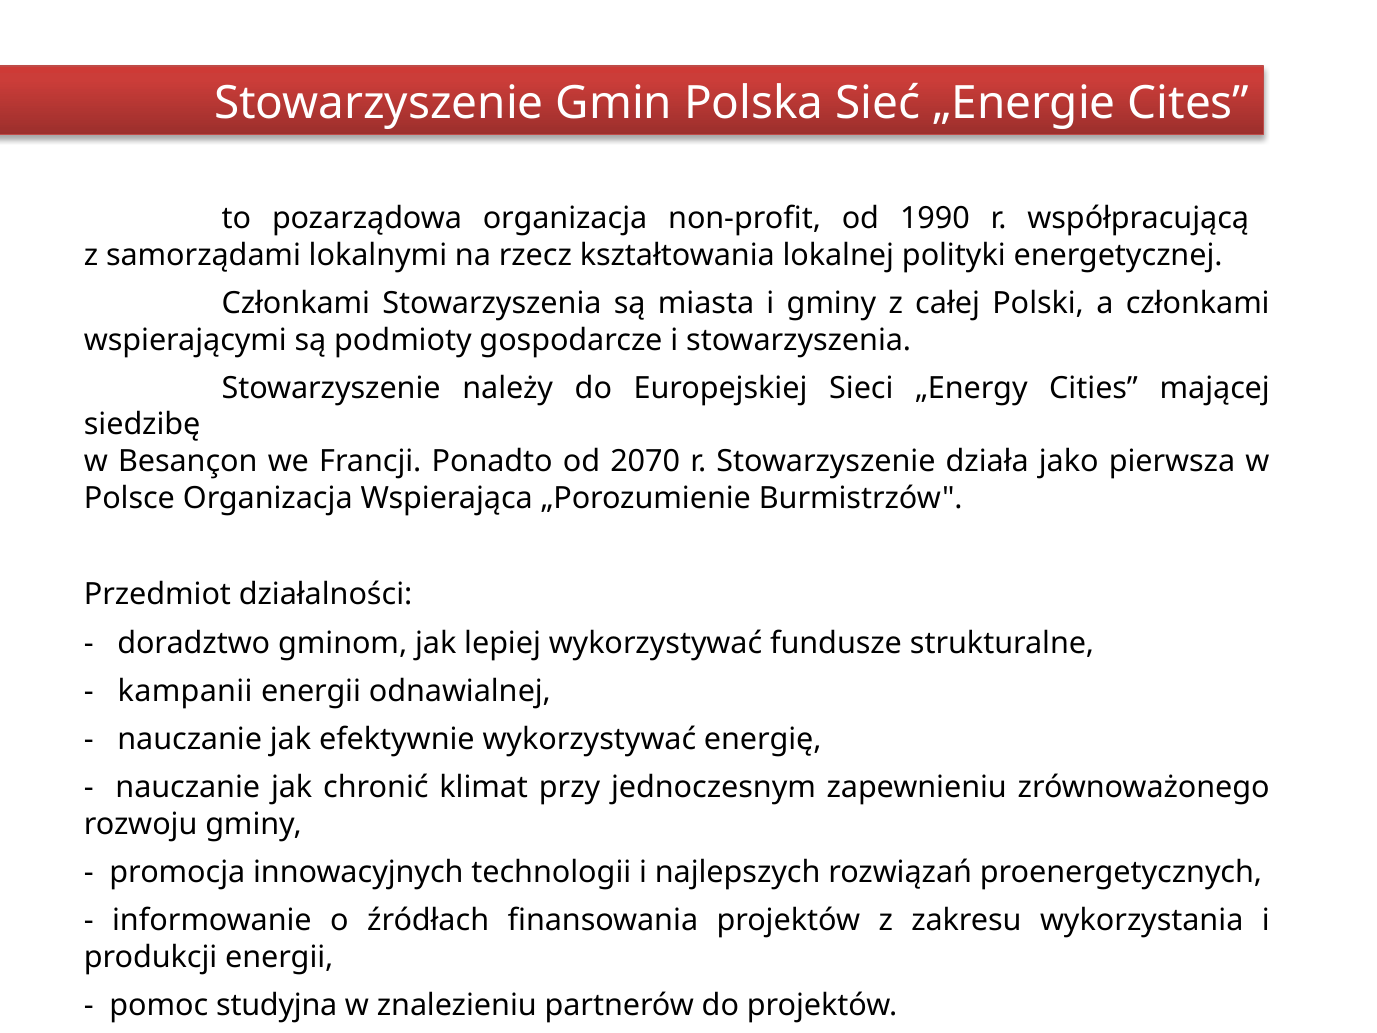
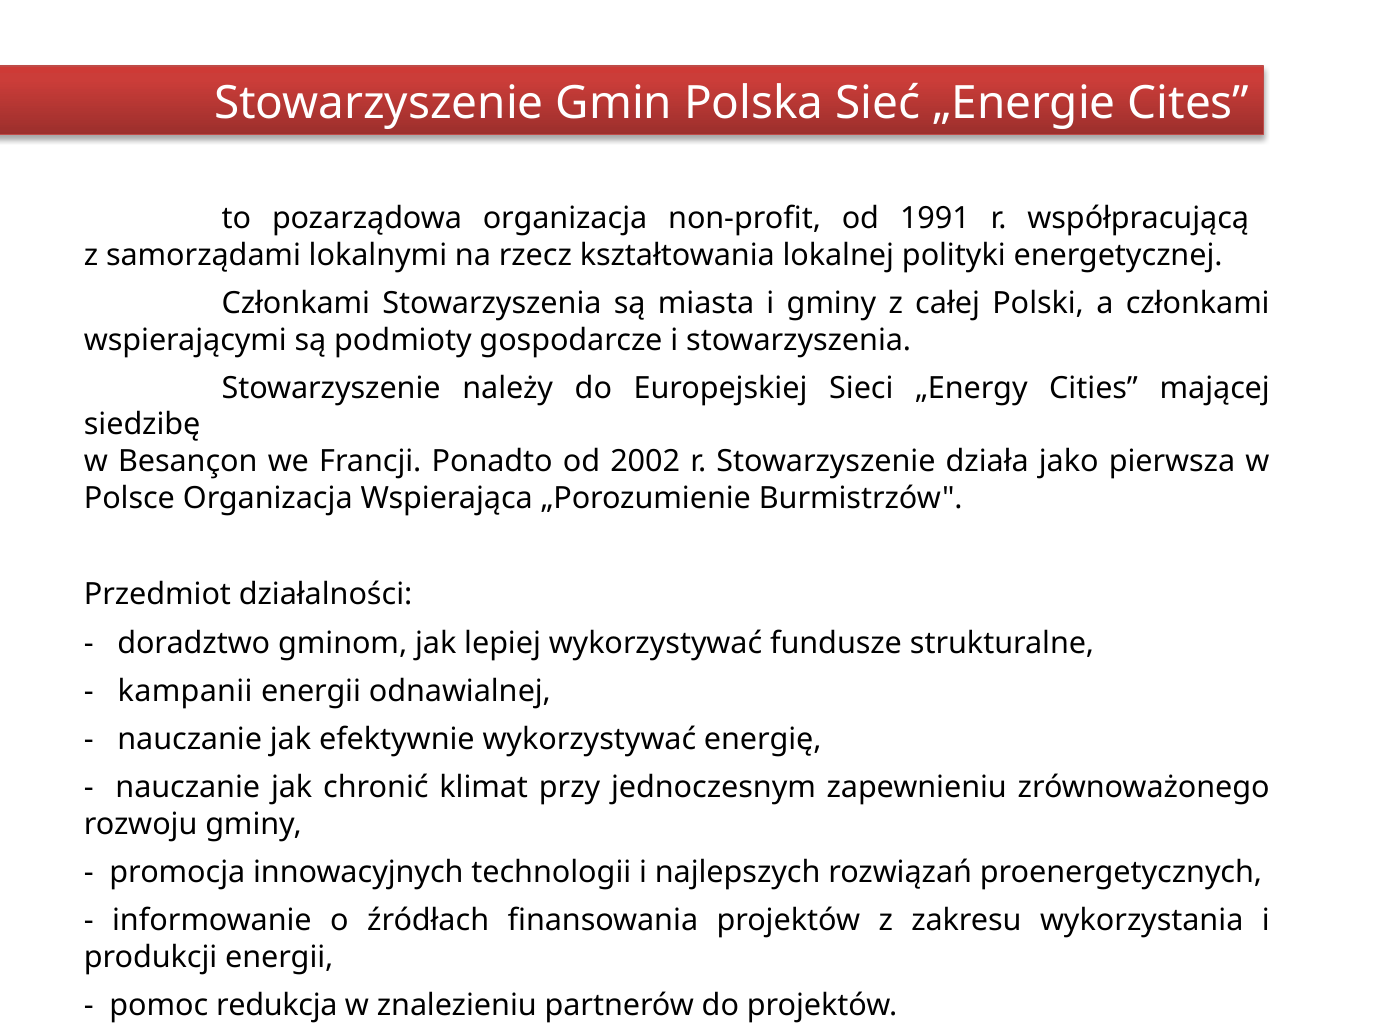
1990: 1990 -> 1991 (935, 218)
2070: 2070 -> 2002 (645, 462)
studyjna: studyjna -> redukcja (277, 1005)
